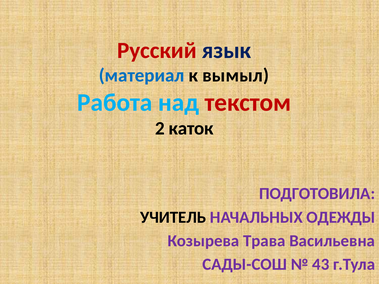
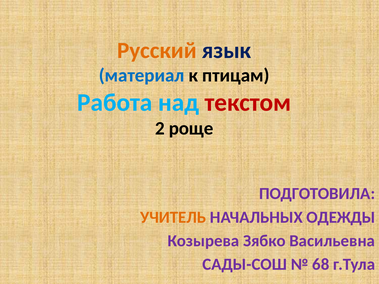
Русский colour: red -> orange (157, 51)
вымыл: вымыл -> птицам (236, 76)
каток: каток -> роще (191, 129)
УЧИТЕЛЬ colour: black -> orange (173, 217)
Трава: Трава -> Зябко (264, 241)
43: 43 -> 68 (321, 265)
